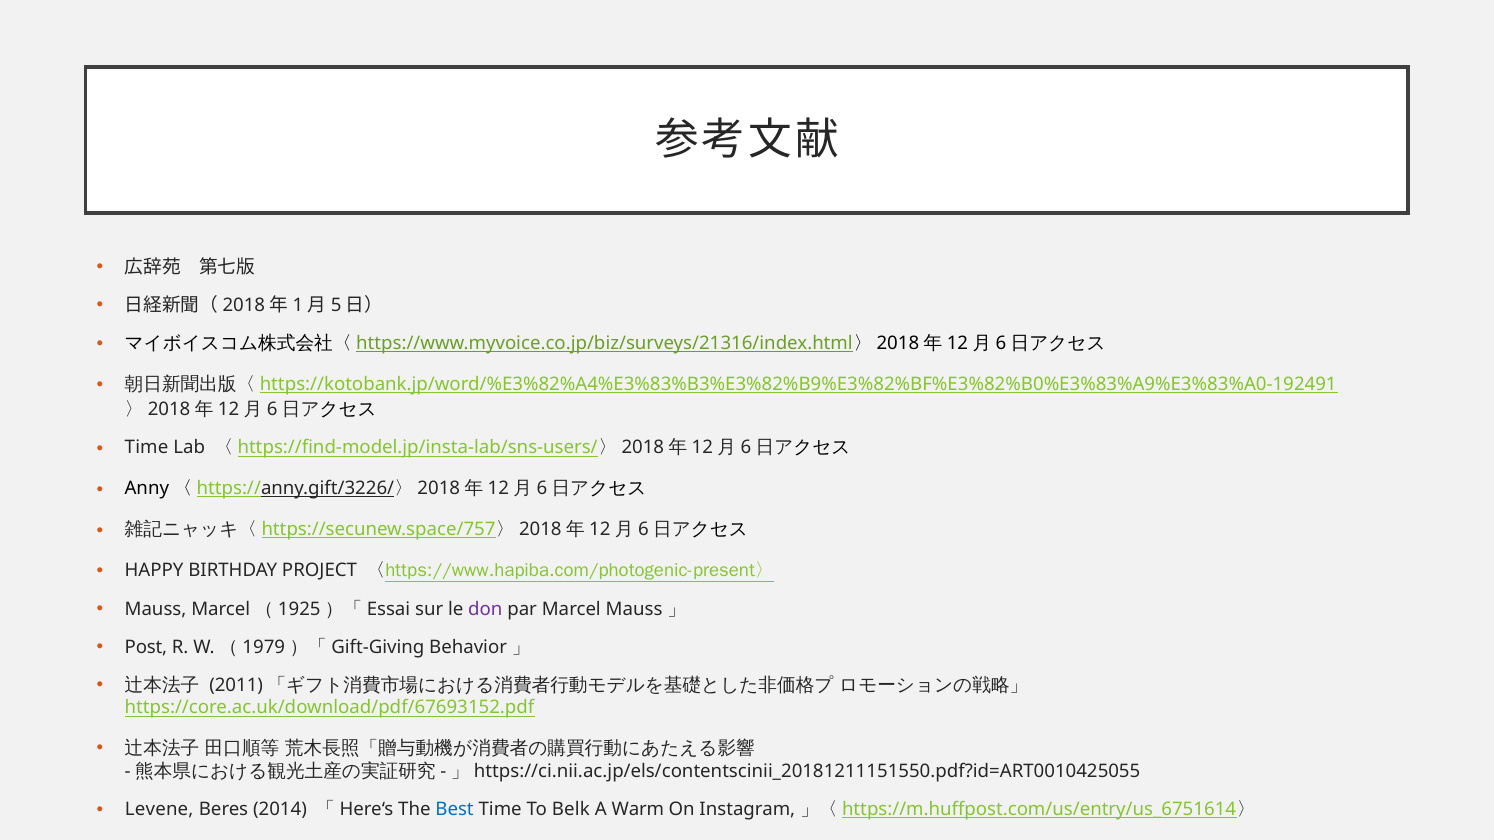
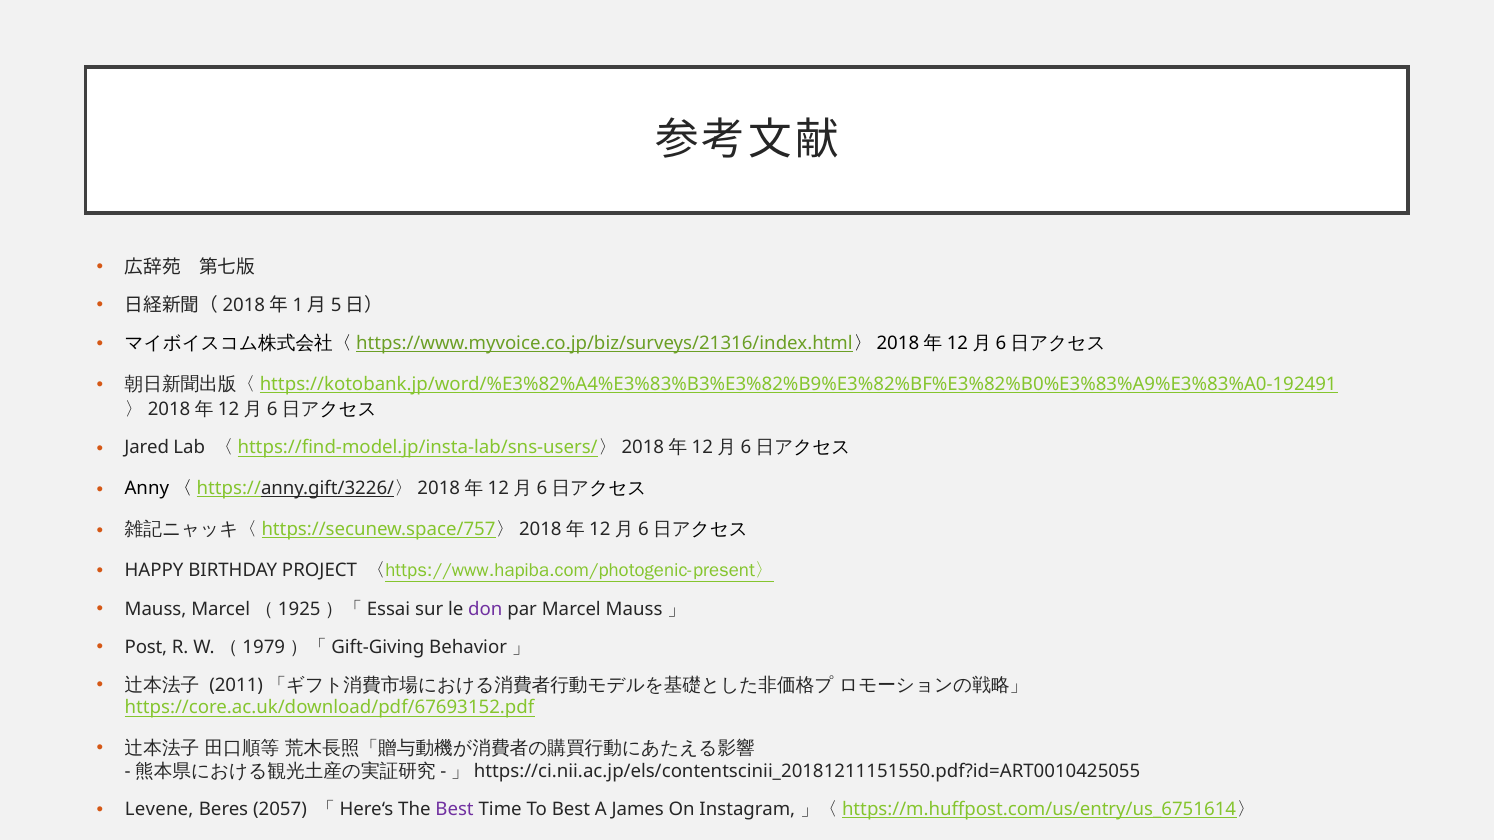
Time: Time -> Jared (147, 448)
2014: 2014 -> 2057 (280, 809)
Best colour: blue -> purple (455, 809)
To Belk: Belk -> Best (571, 809)
Warm: Warm -> James (638, 809)
